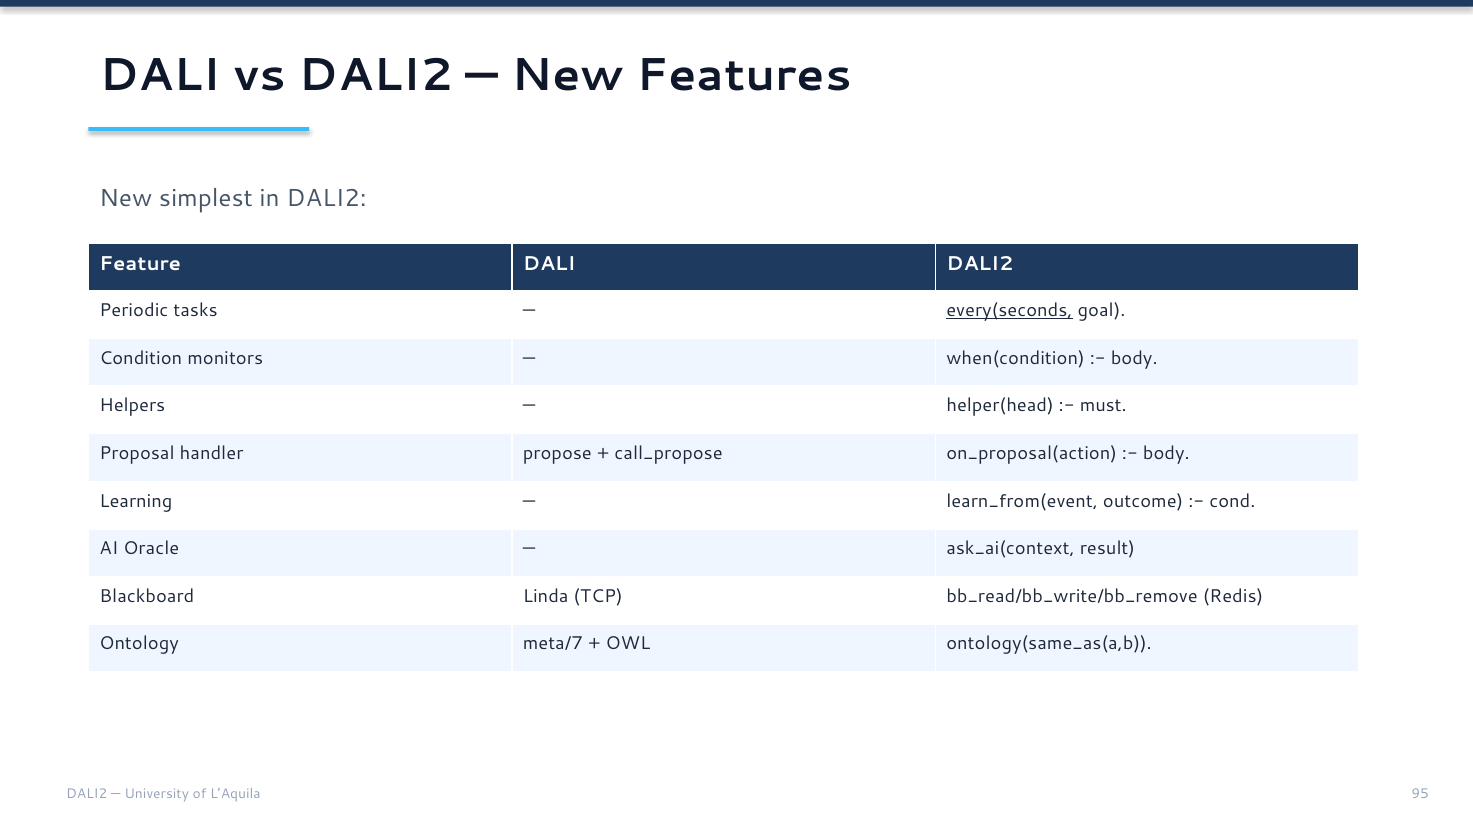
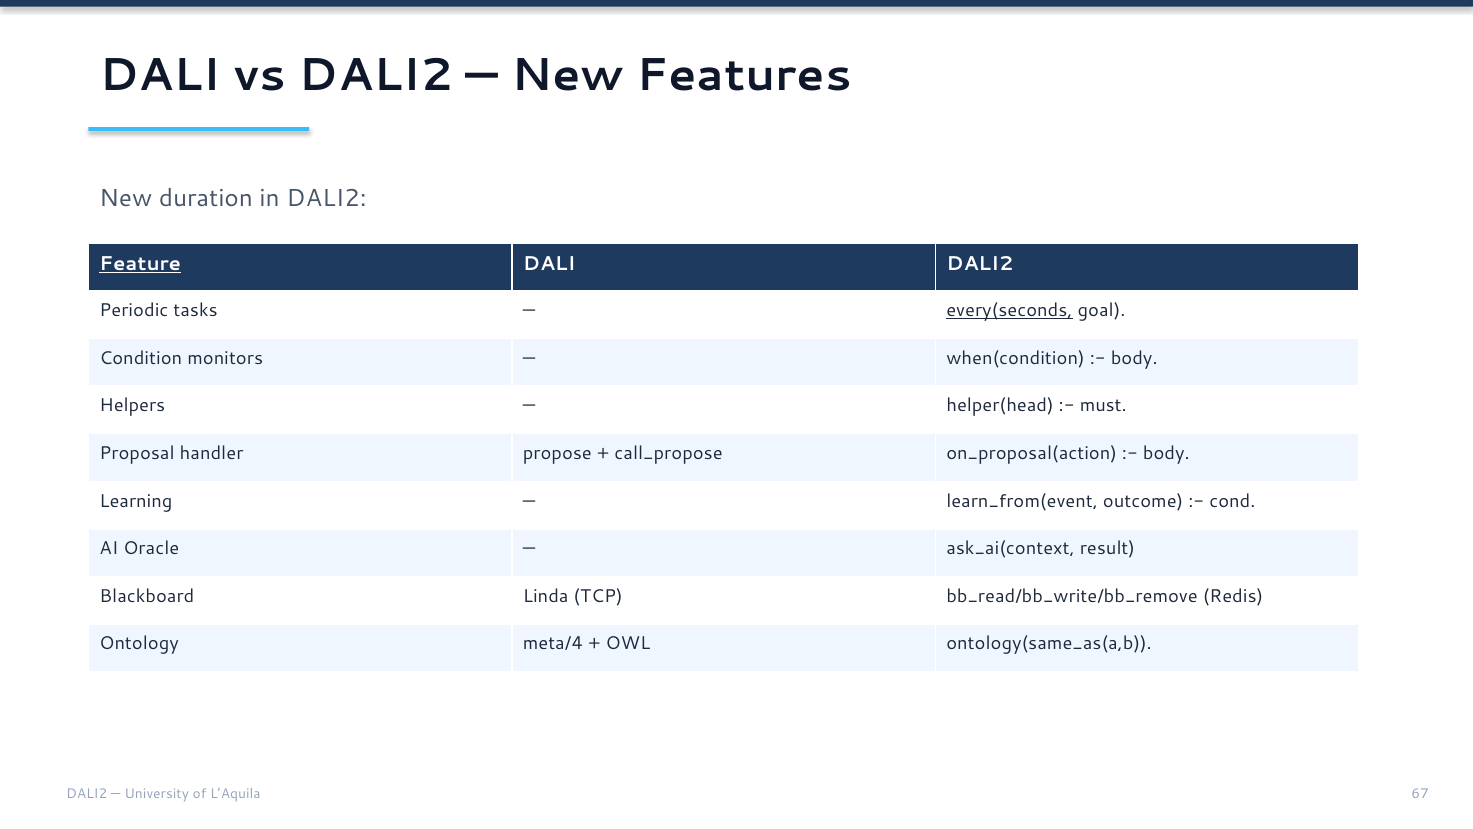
simplest: simplest -> duration (206, 199)
Feature underline: none -> present (140, 264)
meta/7: meta/7 -> meta/4 (553, 644)
95: 95 -> 67 (1420, 794)
